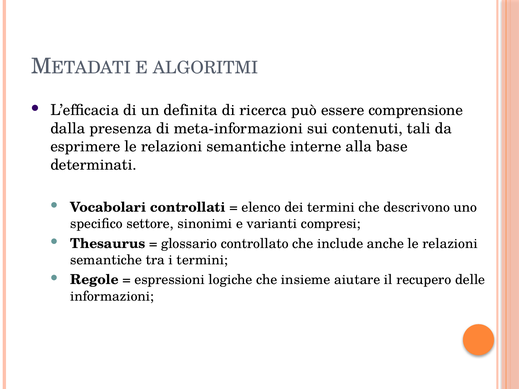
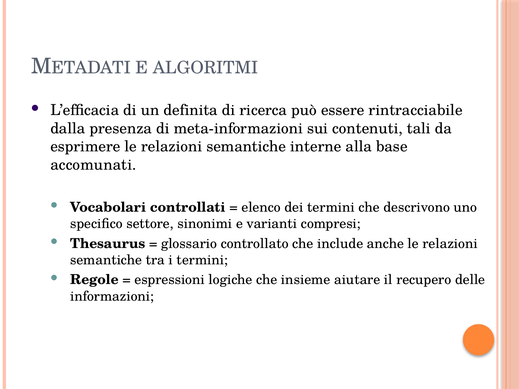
comprensione: comprensione -> rintracciabile (416, 110)
determinati: determinati -> accomunati (93, 165)
